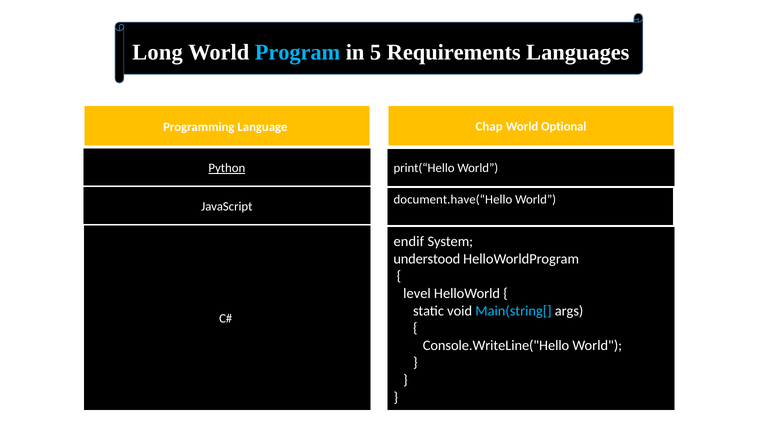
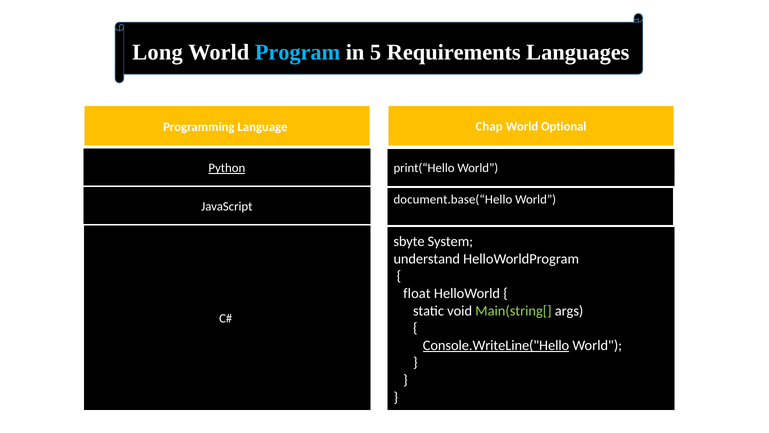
document.have(“Hello: document.have(“Hello -> document.base(“Hello (453, 199)
endif: endif -> sbyte (409, 241)
understood: understood -> understand (427, 259)
level: level -> float (417, 293)
Main(string[ colour: light blue -> light green (513, 310)
Console.WriteLine("Hello underline: none -> present (496, 345)
